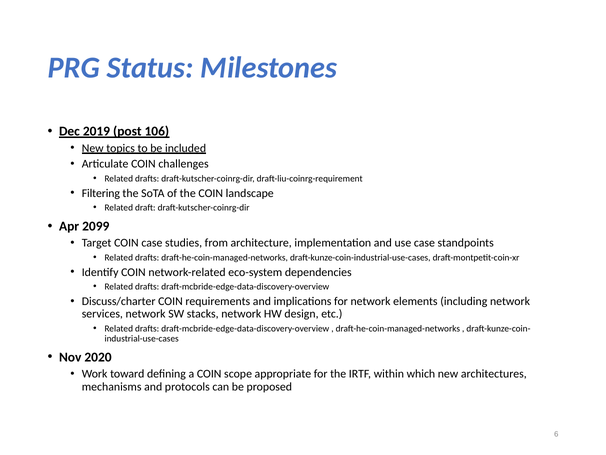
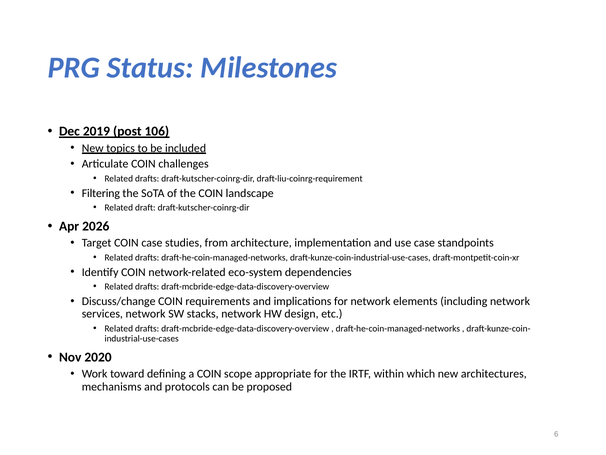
2099: 2099 -> 2026 (96, 226)
Discuss/charter: Discuss/charter -> Discuss/change (119, 301)
